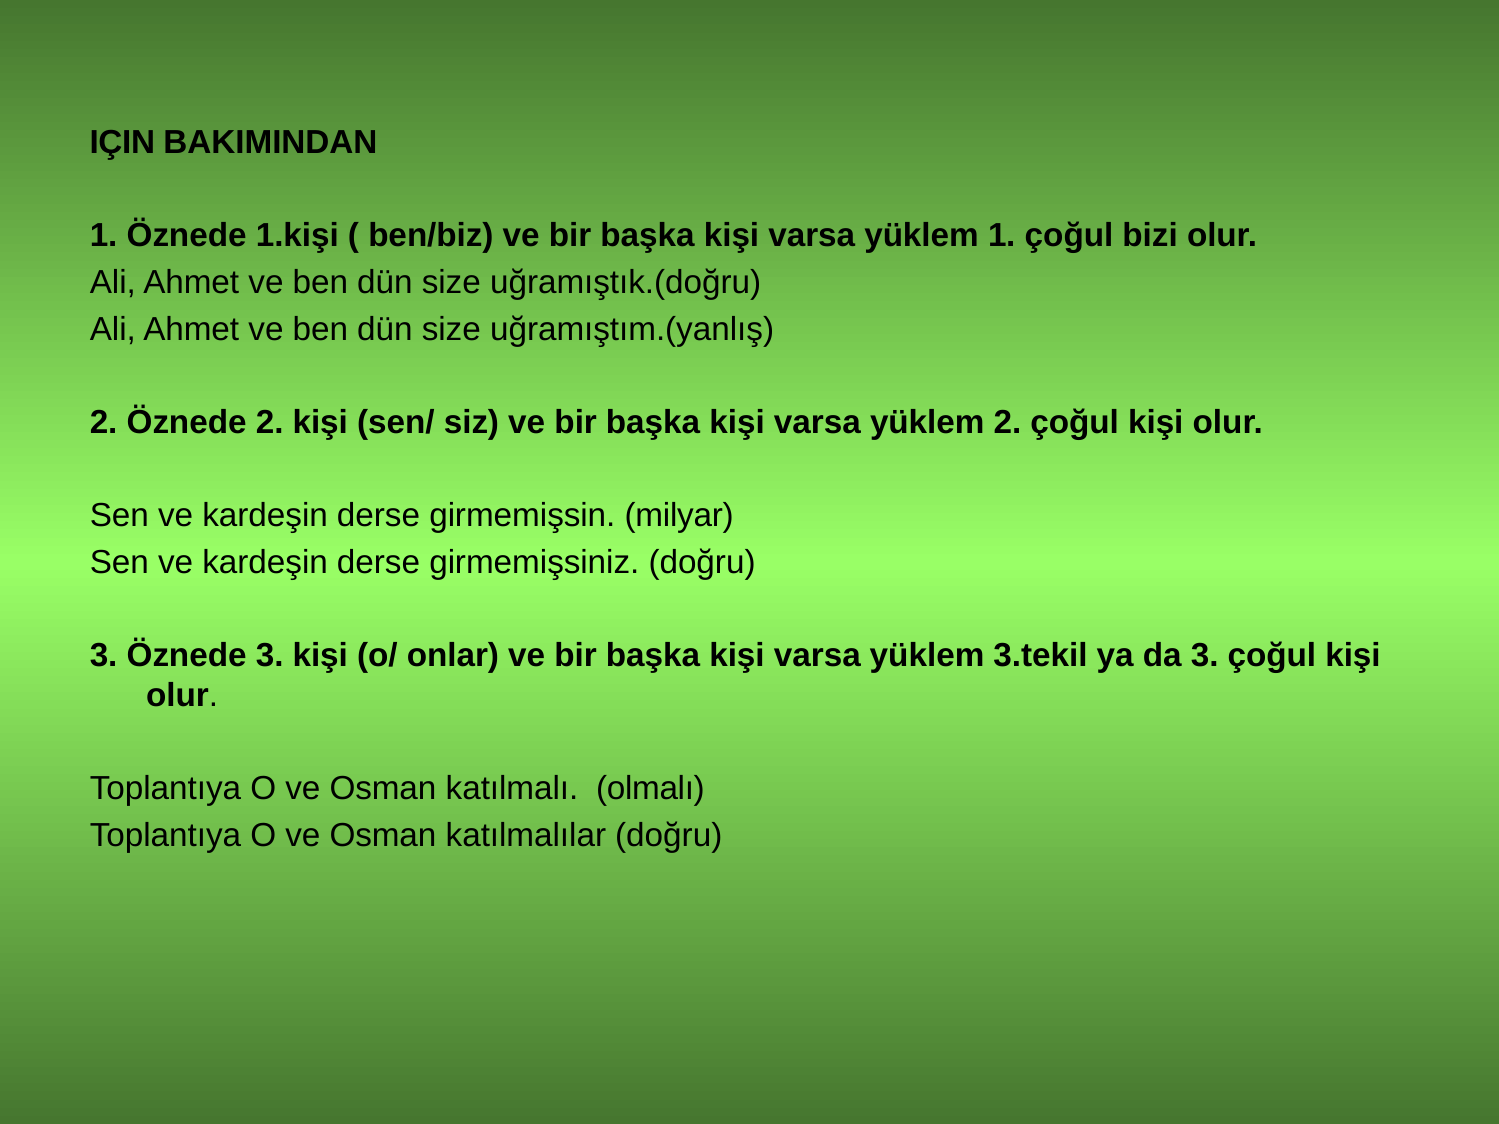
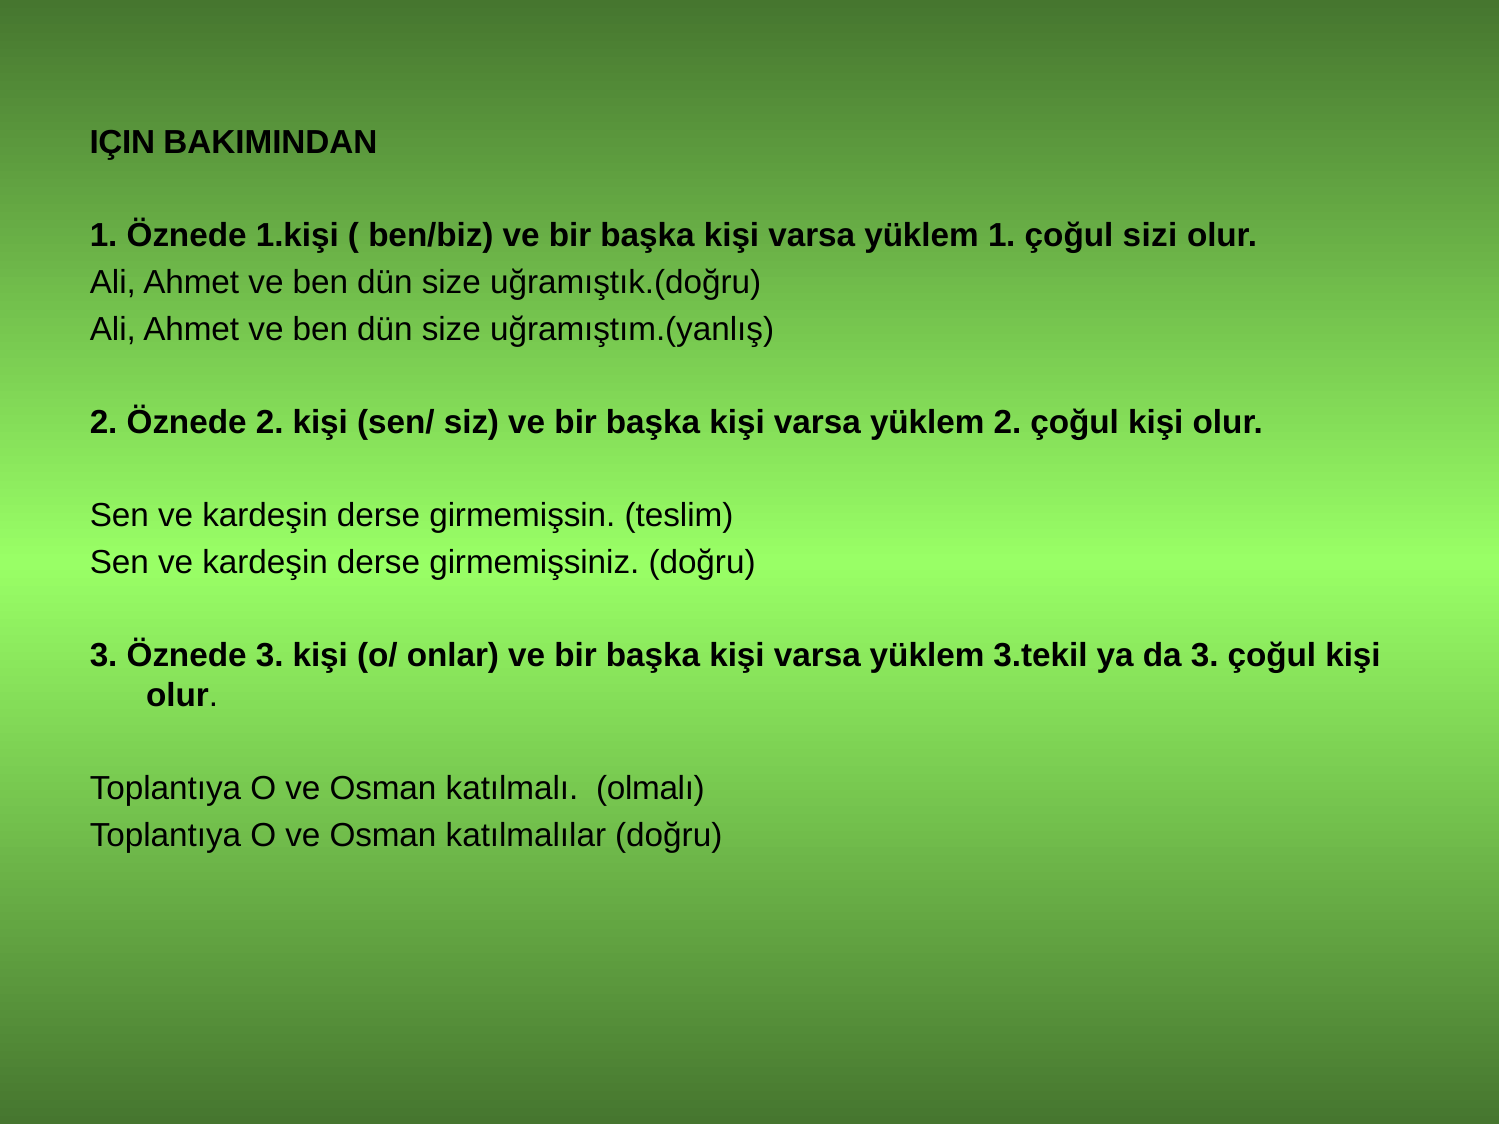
bizi: bizi -> sizi (1150, 236)
milyar: milyar -> teslim (679, 516)
